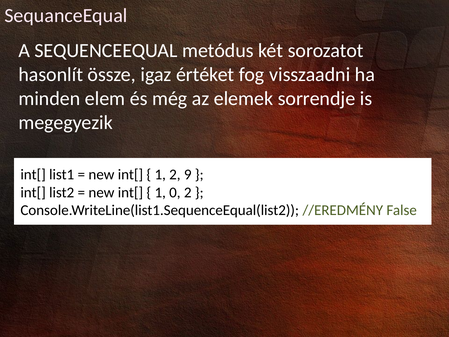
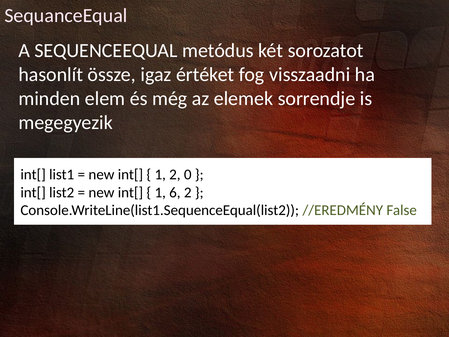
9: 9 -> 0 (188, 174)
0: 0 -> 6 (175, 192)
